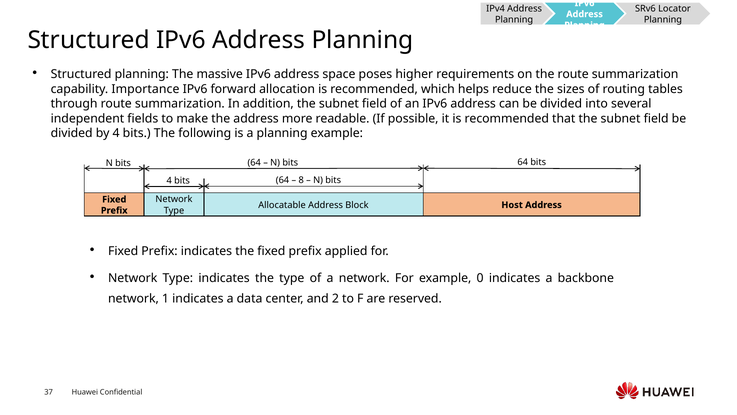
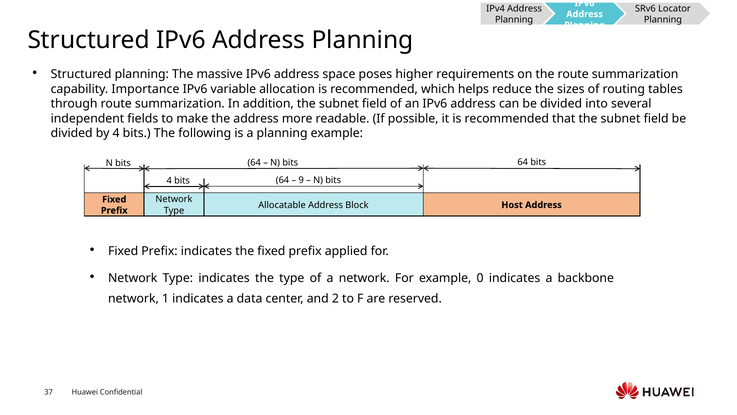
forward: forward -> variable (233, 89)
8: 8 -> 9 (301, 180)
